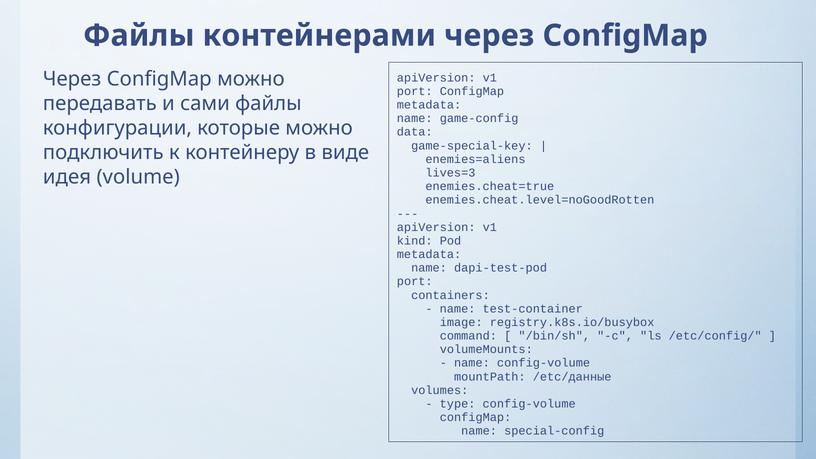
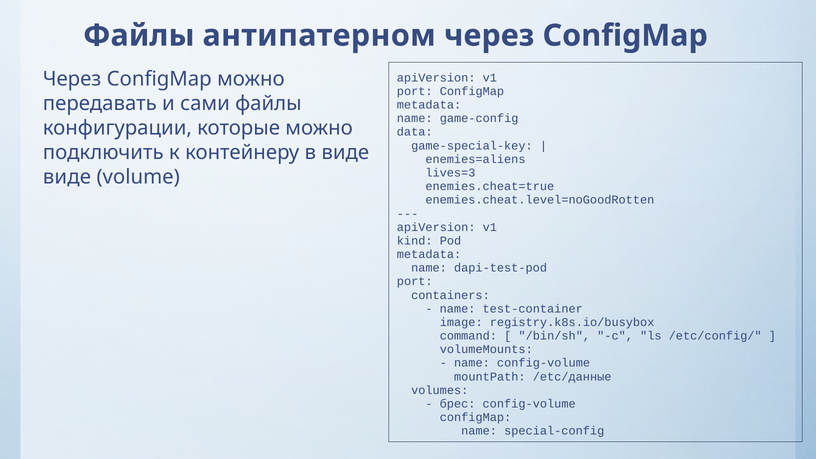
контейнерами: контейнерами -> антипатерном (319, 36)
идея: идея -> виде (67, 177)
type: type -> бpec (458, 404)
